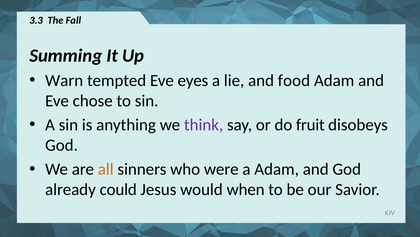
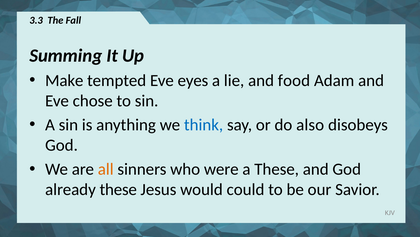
Warn: Warn -> Make (64, 81)
think colour: purple -> blue (204, 125)
fruit: fruit -> also (310, 125)
a Adam: Adam -> These (277, 169)
already could: could -> these (118, 190)
when: when -> could (246, 190)
